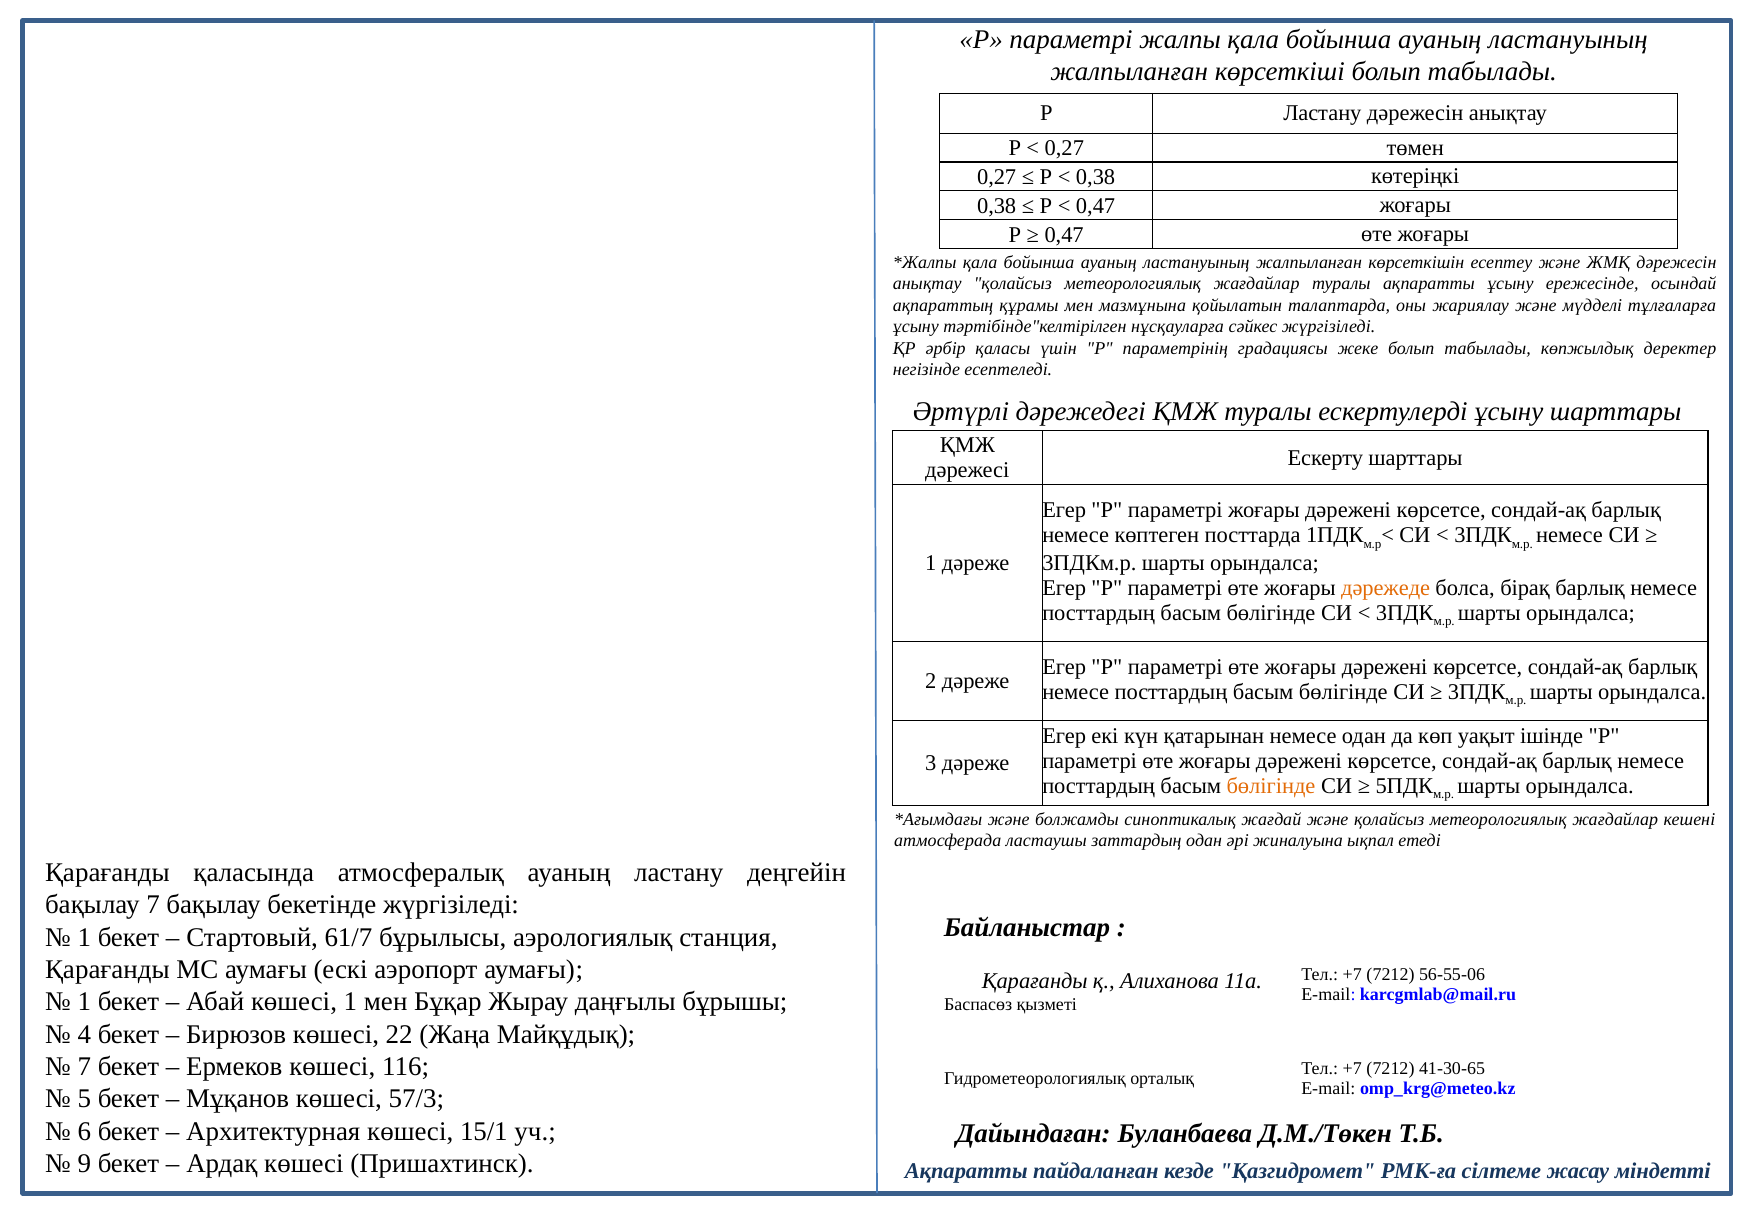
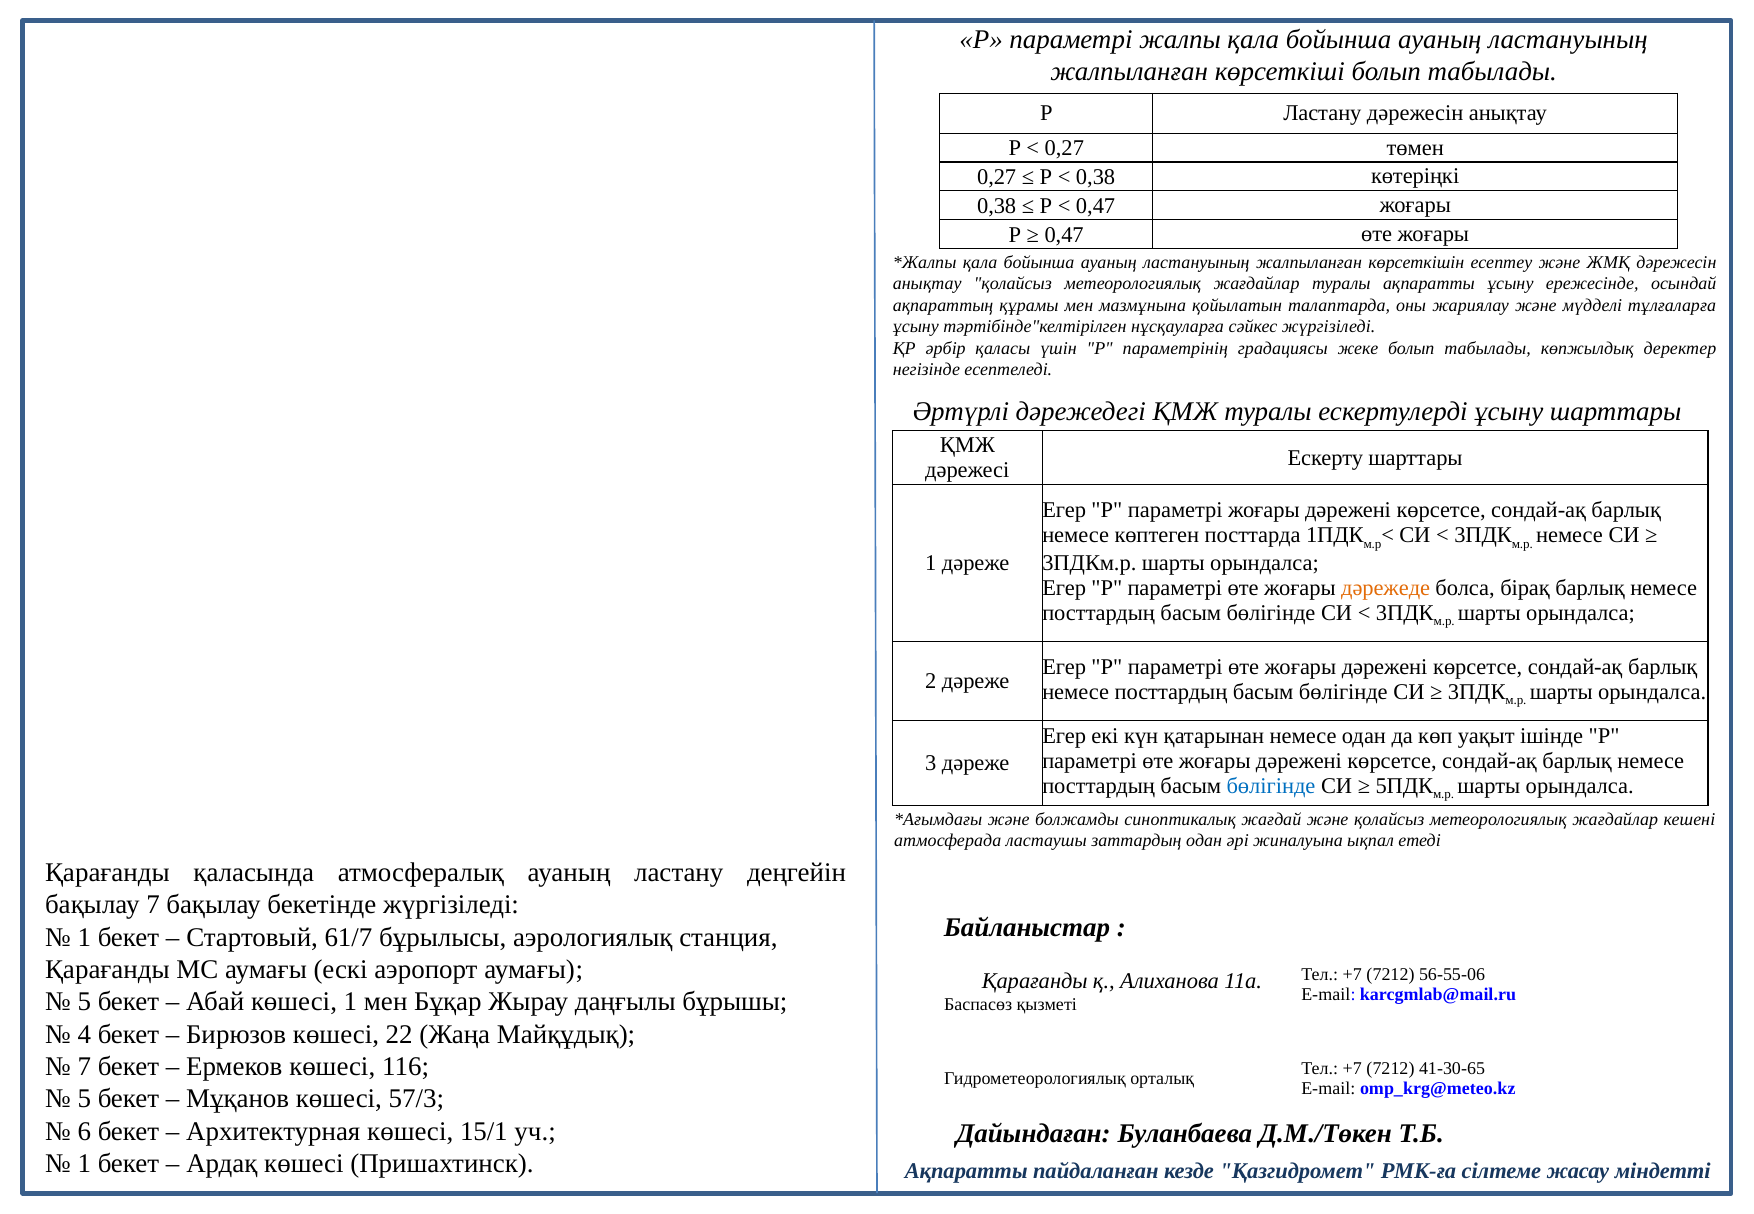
бөлігінде colour: orange -> blue (1271, 786)
1: 1 -> 5 (84, 1002)
9: 9 -> 1 (84, 1164)
